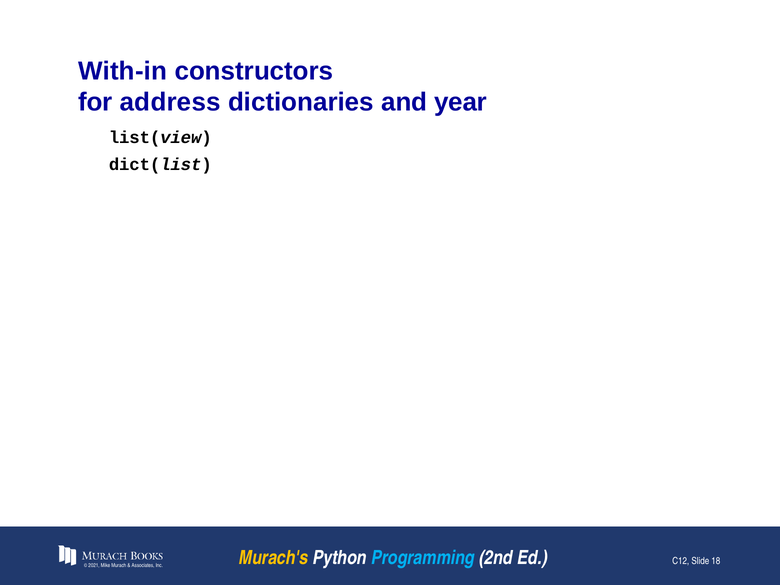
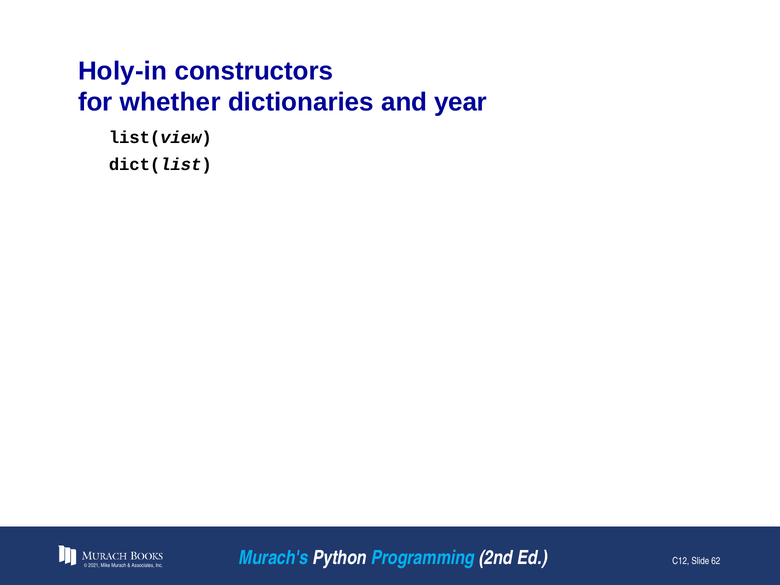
With-in: With-in -> Holy-in (123, 71)
address: address -> whether (170, 102)
Murach's colour: yellow -> light blue (274, 558)
18: 18 -> 62 (716, 561)
